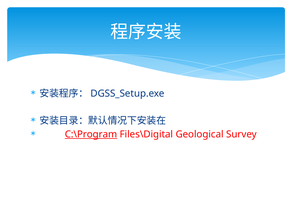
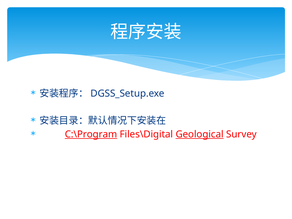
Geological underline: none -> present (200, 134)
